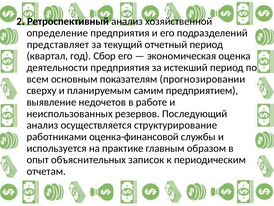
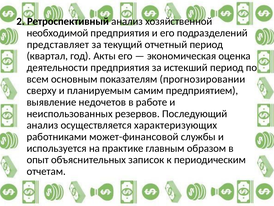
определение: определение -> необходимой (57, 33)
Сбор: Сбор -> Акты (105, 56)
структурирование: структурирование -> характеризующих (176, 125)
оценка-финансовой: оценка-финансовой -> может-финансовой (134, 136)
